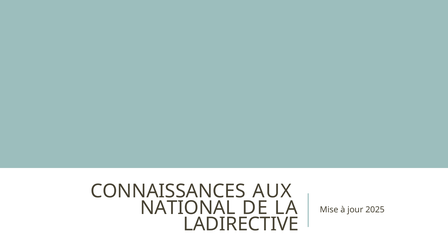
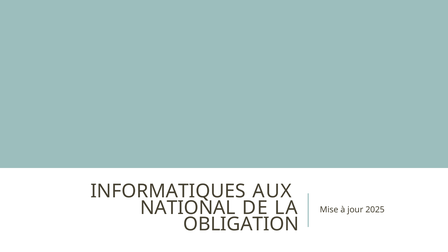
CONNAISSANCES: CONNAISSANCES -> INFORMATIQUES (168, 191)
LADIRECTIVE: LADIRECTIVE -> OBLIGATION (241, 224)
